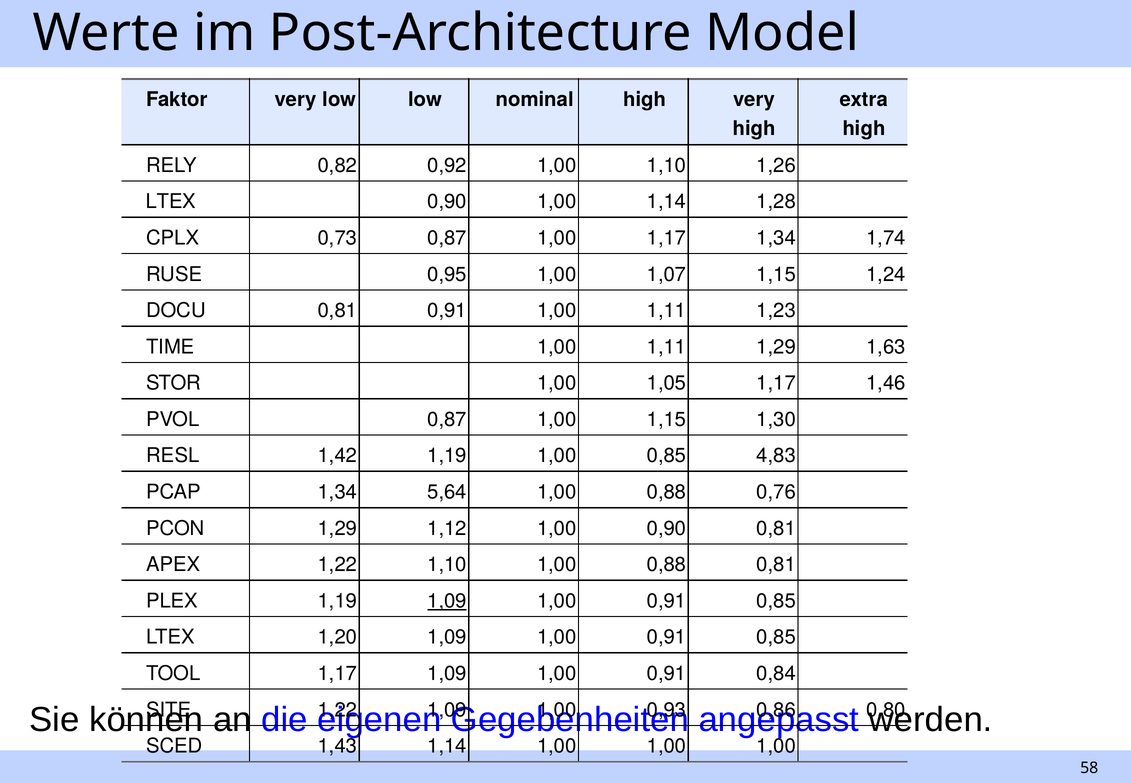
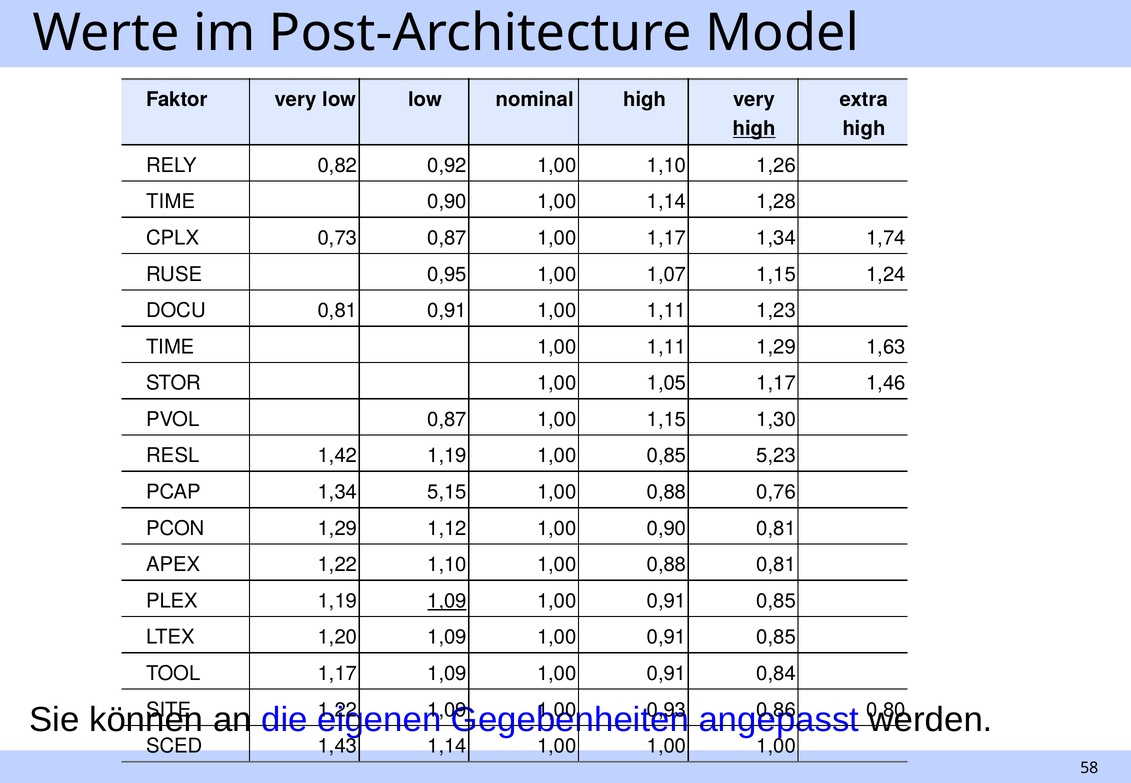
high underline: none -> present (754, 129)
LTEX: LTEX -> TIME (171, 202)
4,83: 4,83 -> 5,23 (776, 456)
5,64: 5,64 -> 5,15 (447, 492)
